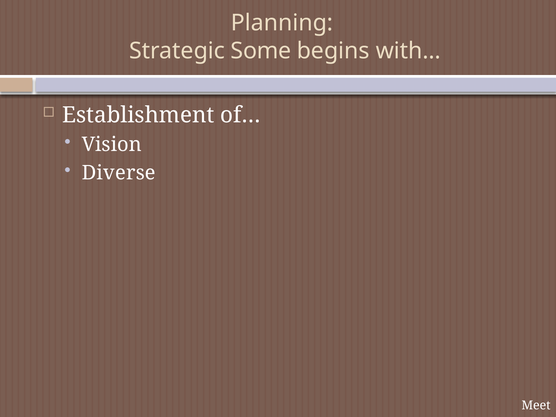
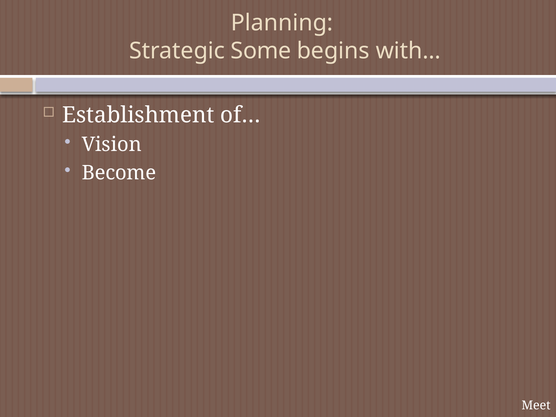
Diverse: Diverse -> Become (119, 173)
